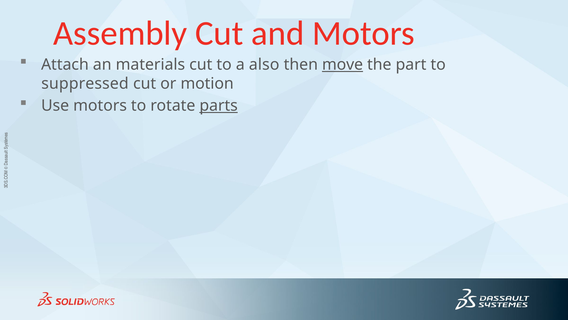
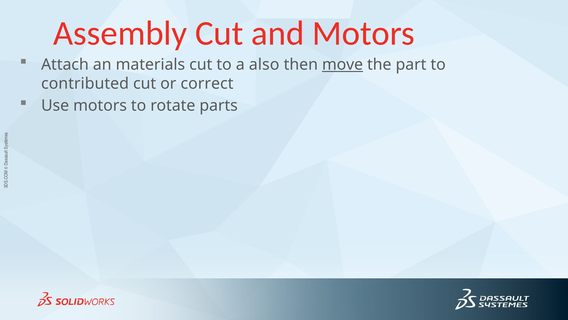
suppressed: suppressed -> contributed (85, 83)
motion: motion -> correct (207, 83)
parts underline: present -> none (219, 106)
